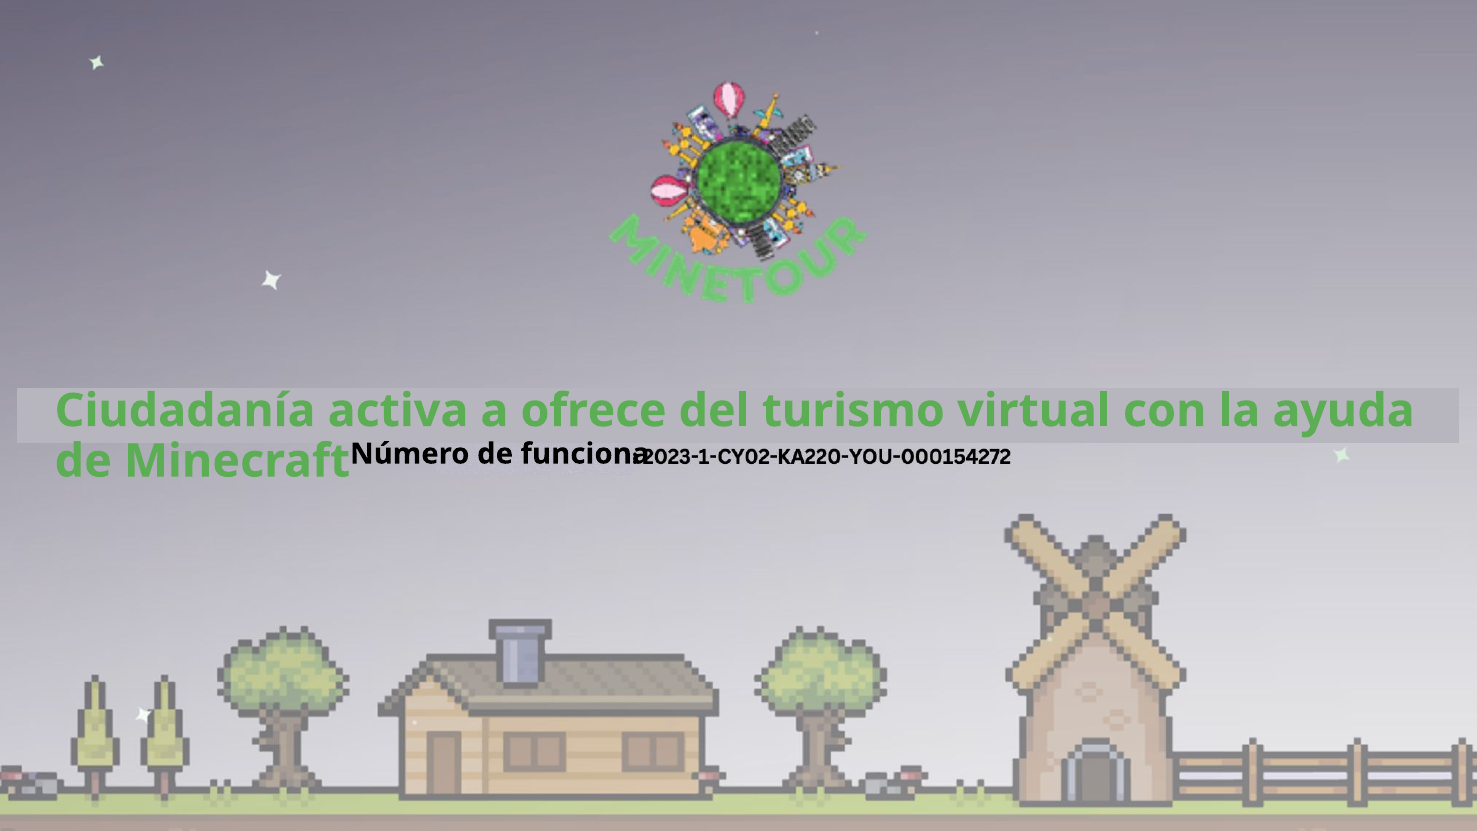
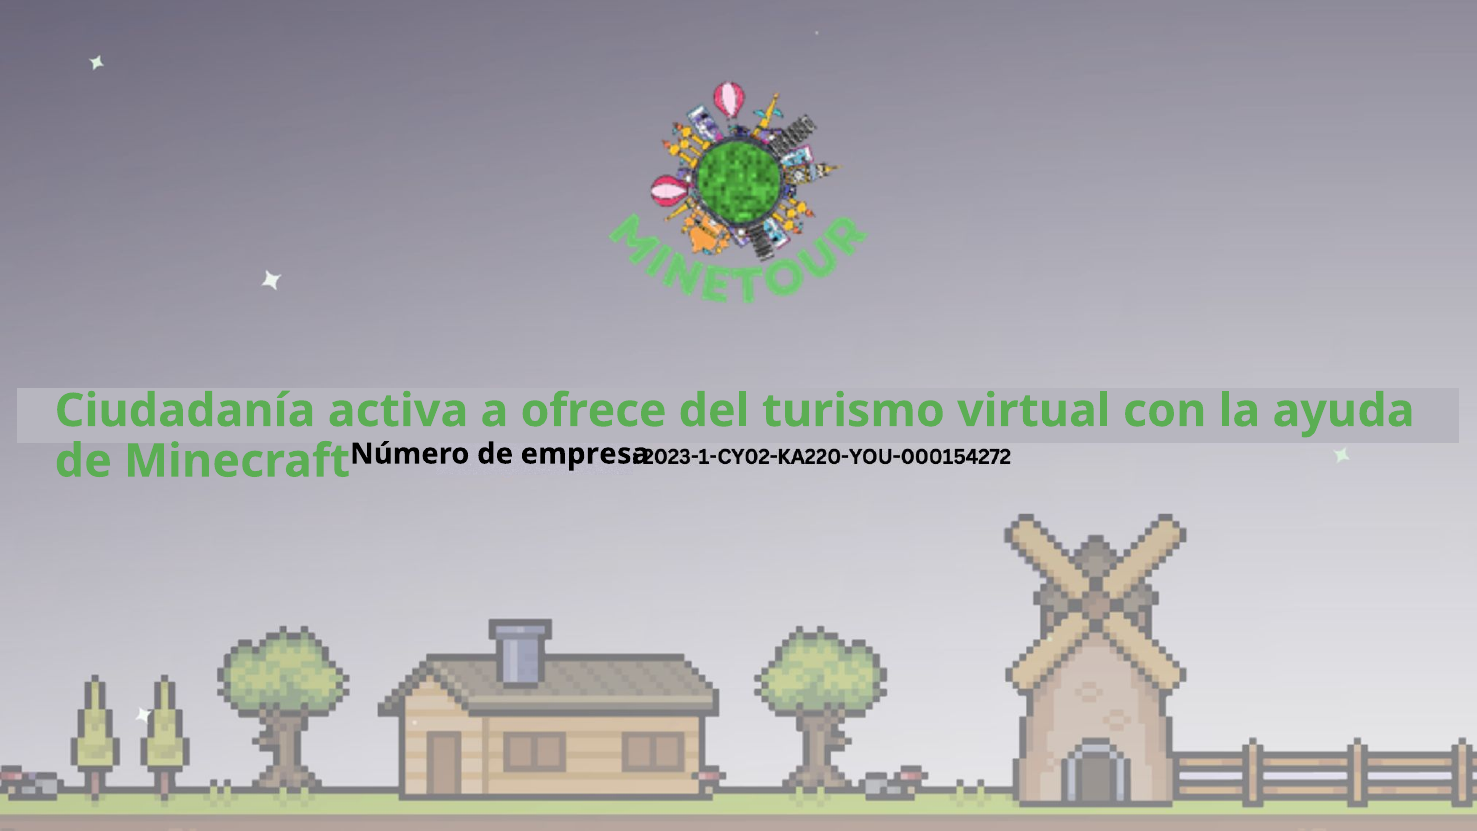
funciona: funciona -> empresa (585, 454)
